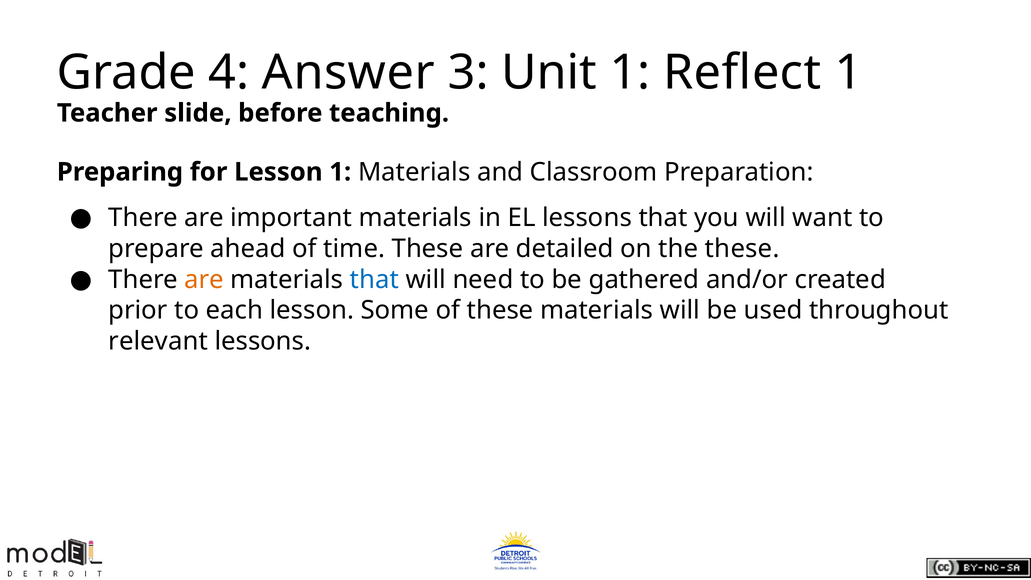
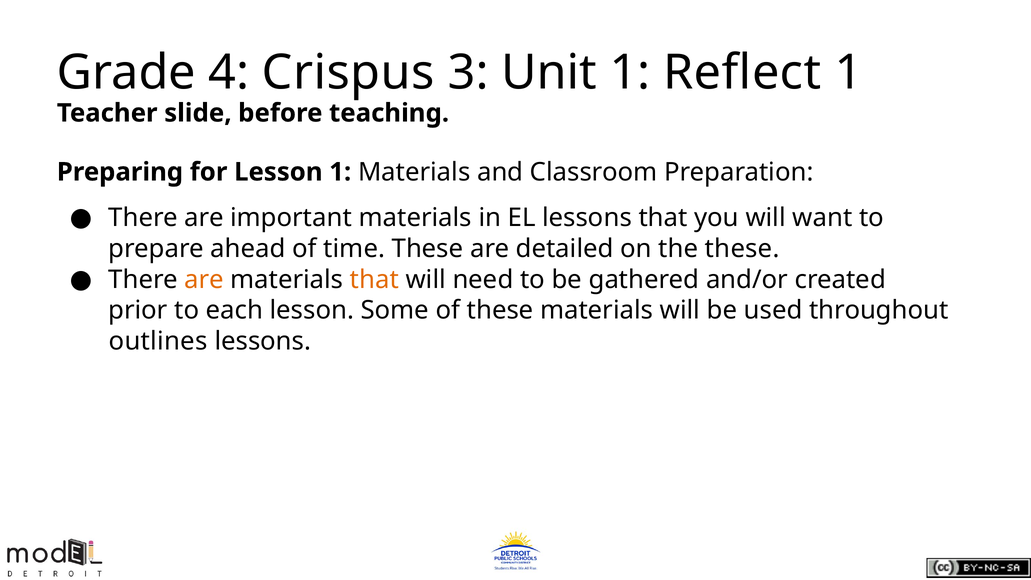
Answer: Answer -> Crispus (348, 73)
that colour: blue -> orange (374, 280)
relevant: relevant -> outlines (158, 341)
